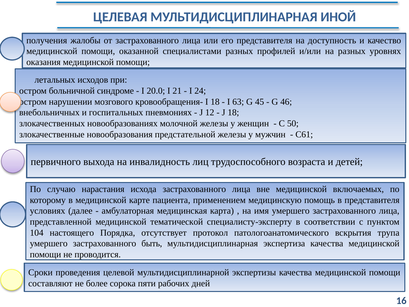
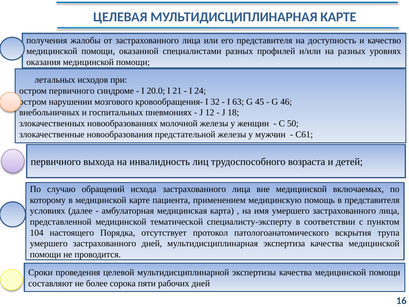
МУЛЬТИДИСЦИПЛИНАРНАЯ ИНОЙ: ИНОЙ -> КАРТЕ (338, 17)
больничной: больничной -> первичного (72, 91)
I 18: 18 -> 32 (215, 102)
нарастания: нарастания -> обращений (103, 189)
застрахованного быть: быть -> дней (152, 243)
